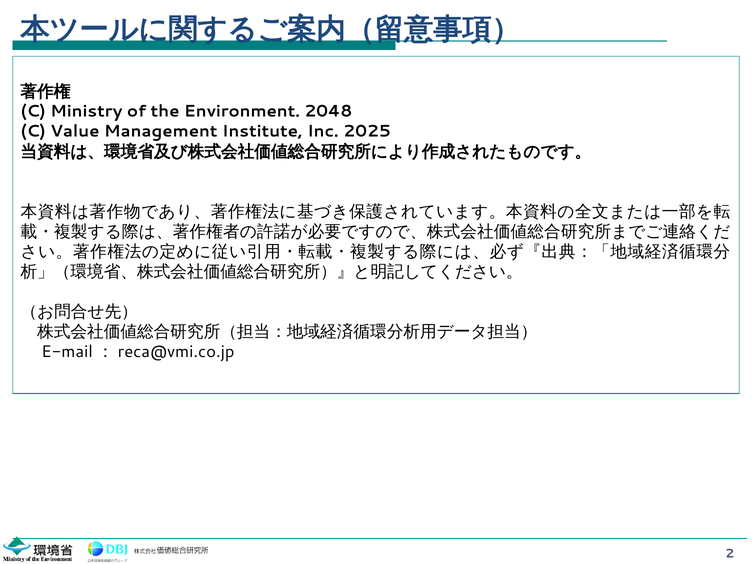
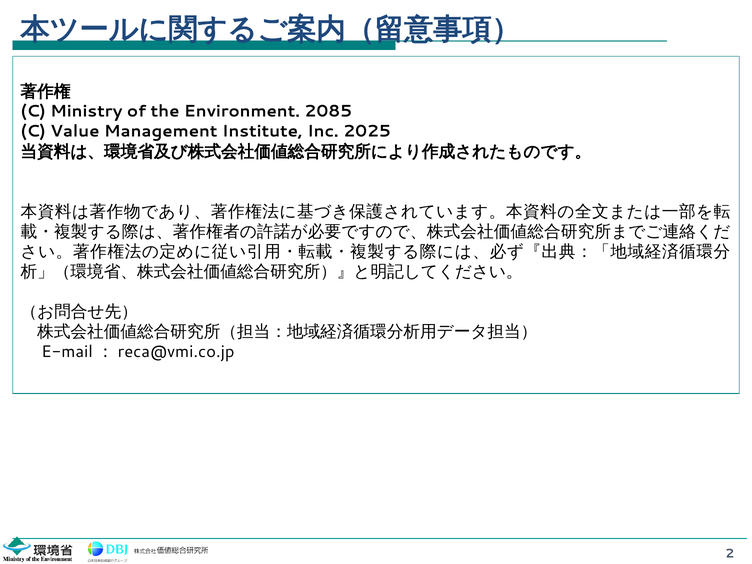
2048: 2048 -> 2085 (328, 111)
